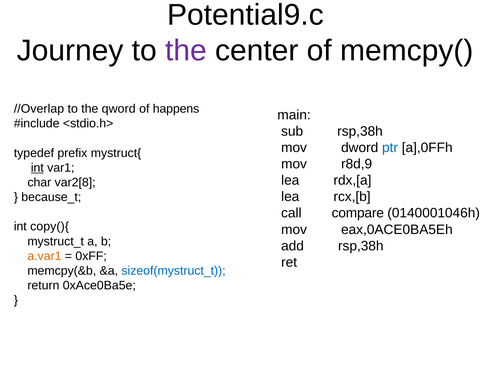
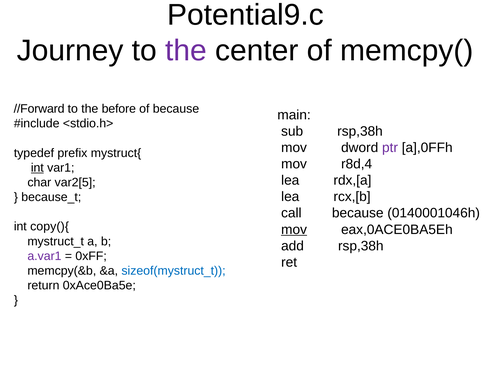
//Overlap: //Overlap -> //Forward (39, 109)
qword: qword -> before (119, 109)
of happens: happens -> because (176, 109)
ptr colour: blue -> purple (390, 148)
r8d,9: r8d,9 -> r8d,4 (357, 164)
var2[8: var2[8 -> var2[5 (75, 183)
call compare: compare -> because (358, 213)
mov underline: none -> present (294, 230)
a.var1 colour: orange -> purple (44, 256)
